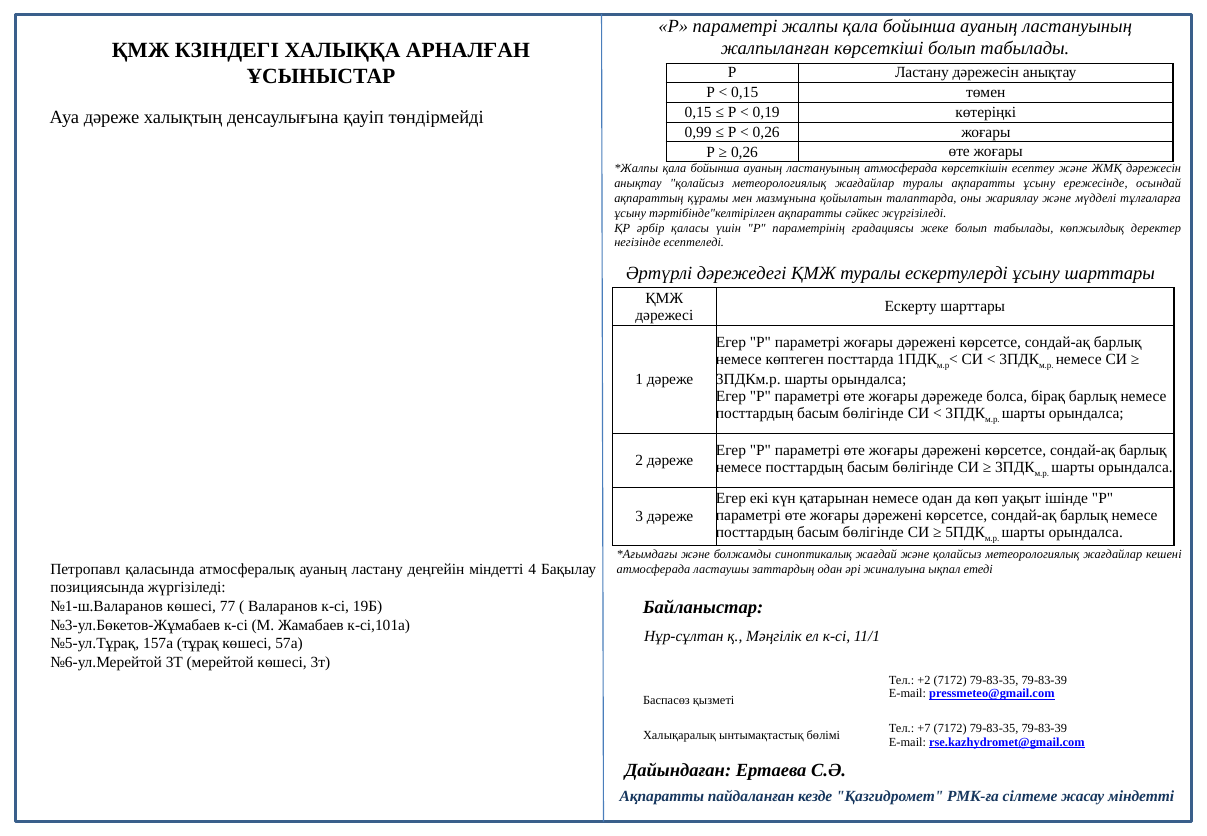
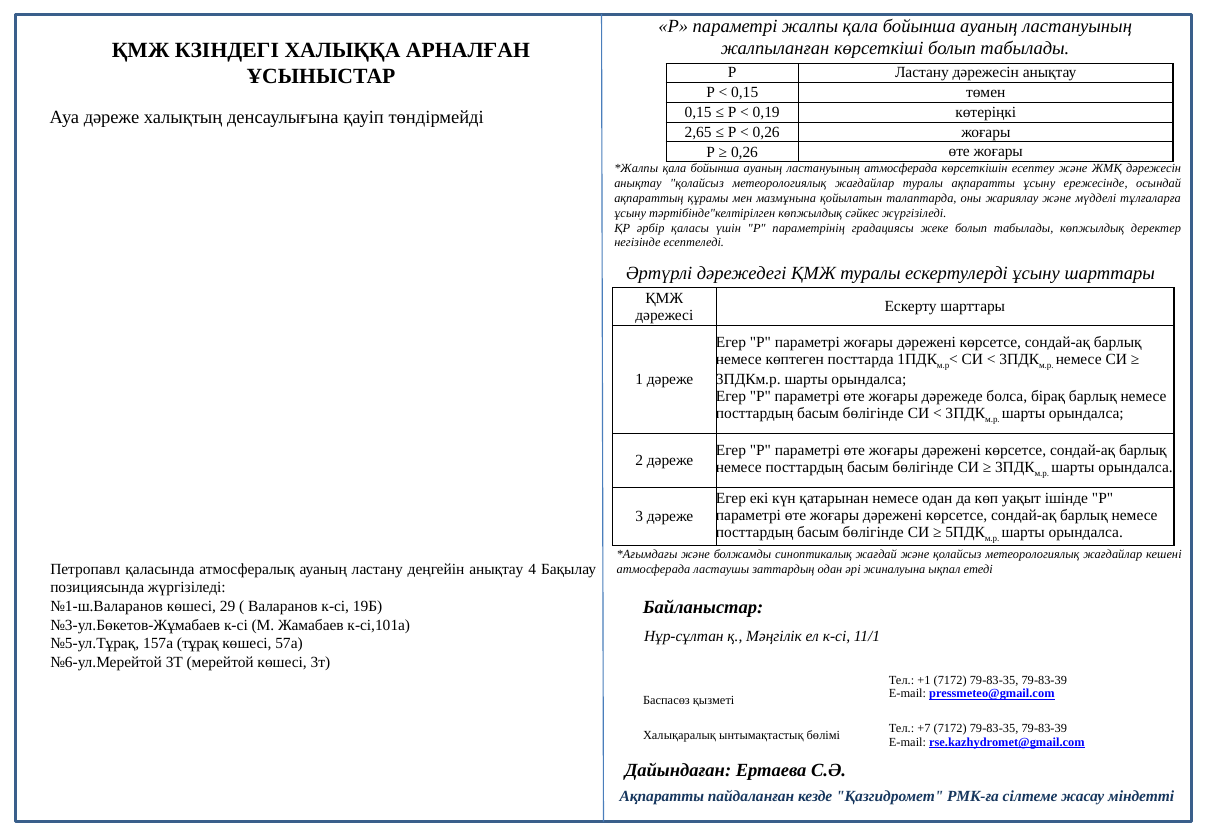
0,99: 0,99 -> 2,65 (698, 132)
тәртібінде"келтірілген ақпаратты: ақпаратты -> көпжылдық (810, 213)
деңгейін міндетті: міндетті -> анықтау (496, 569)
77: 77 -> 29 (228, 606)
+2: +2 -> +1 (924, 680)
